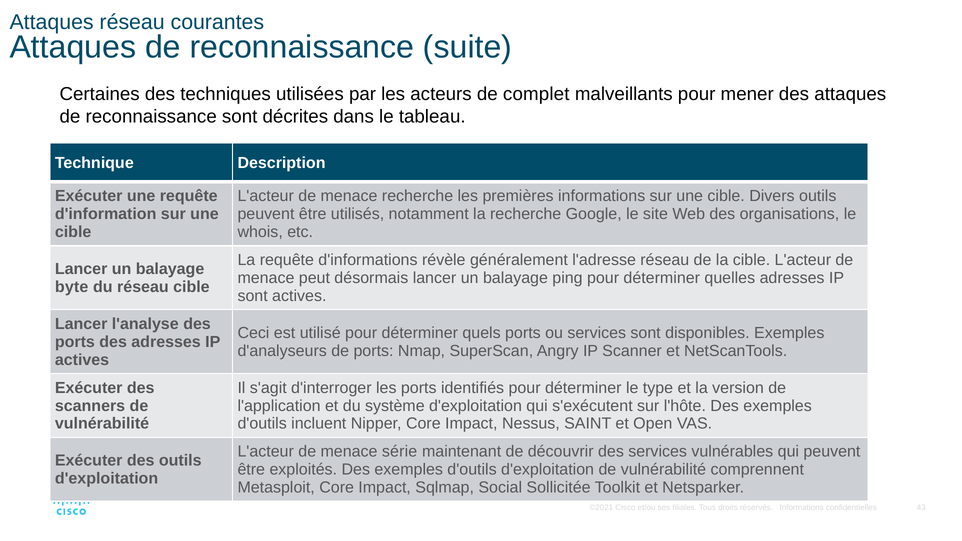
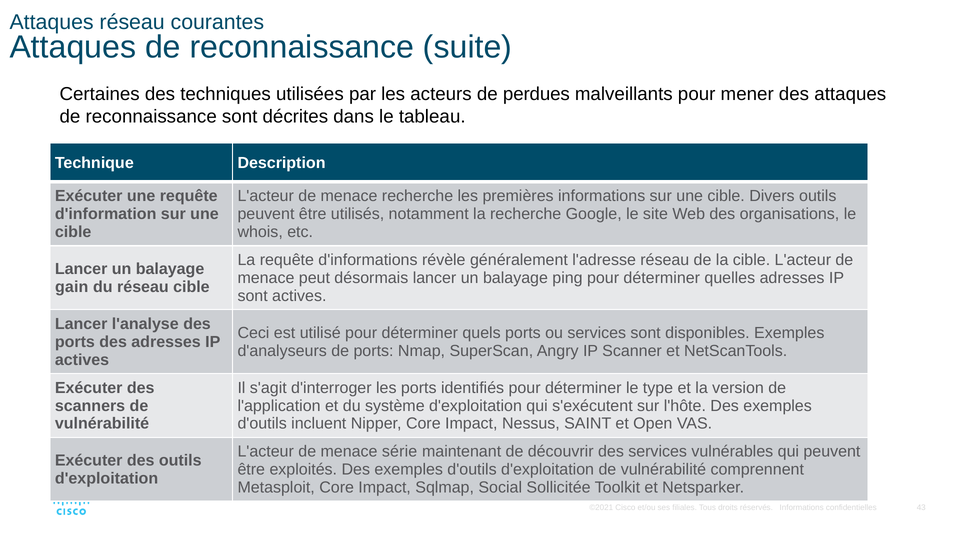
complet: complet -> perdues (536, 94)
byte: byte -> gain (72, 287)
